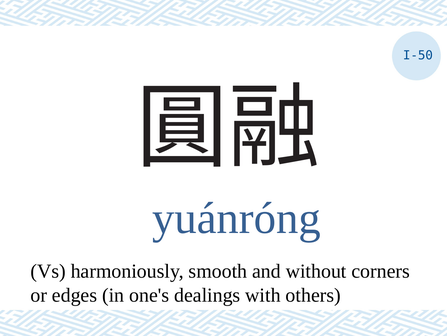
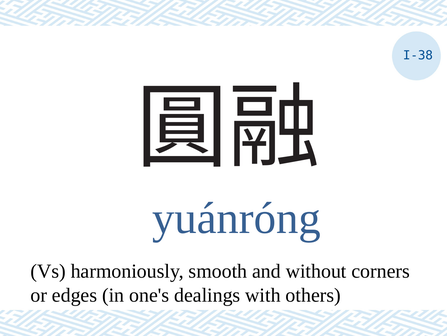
I-50: I-50 -> I-38 (418, 55)
